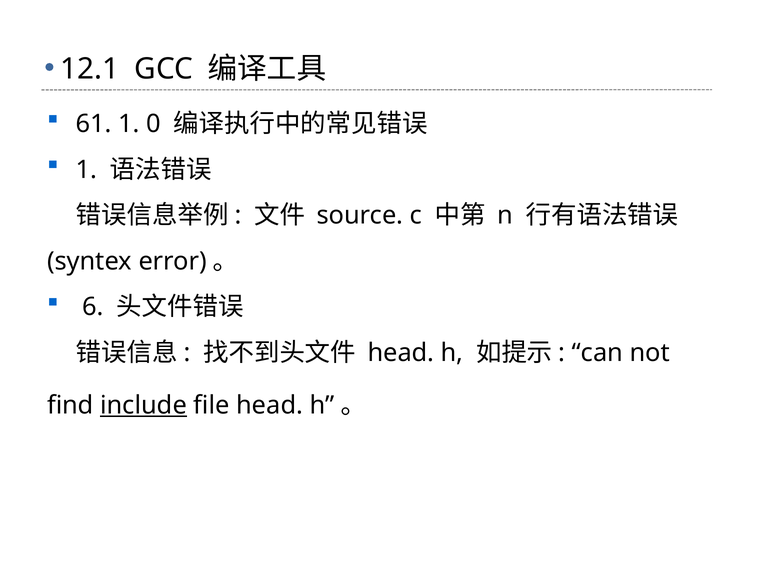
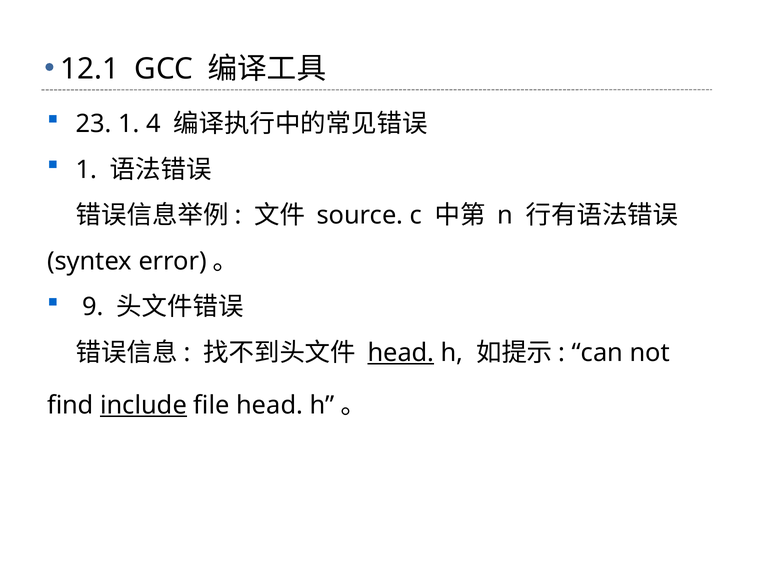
61: 61 -> 23 (94, 124)
0: 0 -> 4 (153, 124)
6: 6 -> 9 (93, 307)
head underline: none -> present (401, 353)
